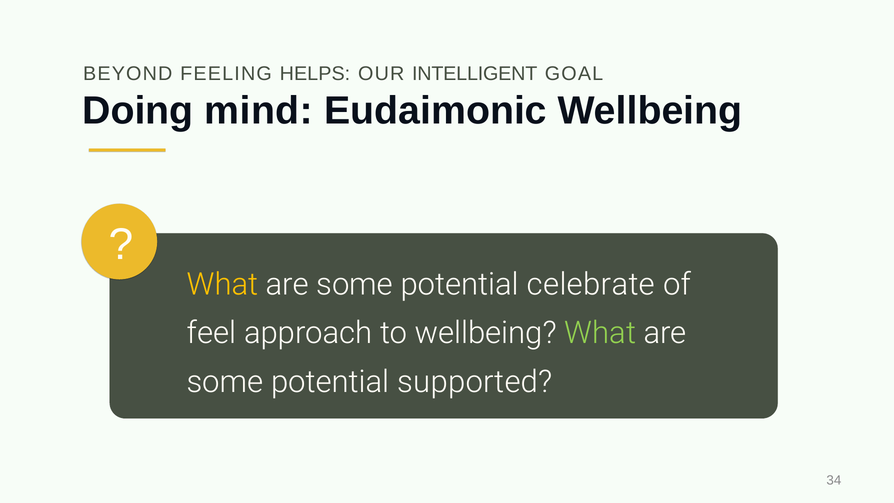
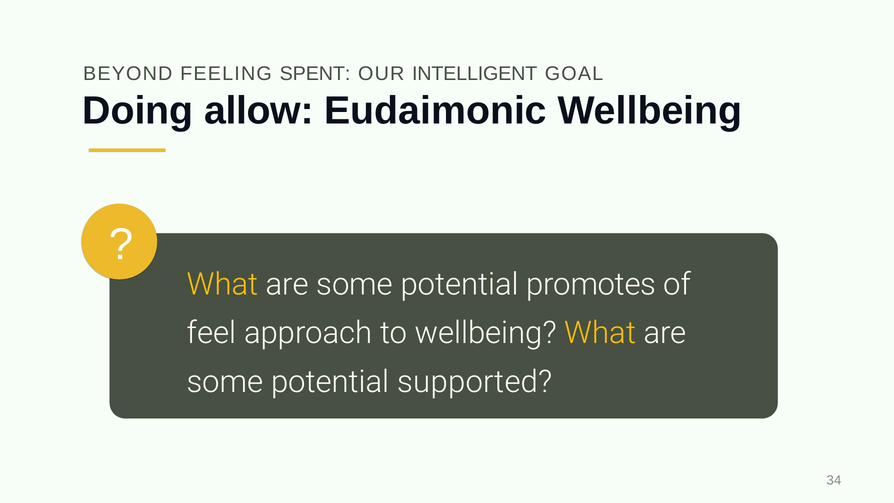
HELPS: HELPS -> SPENT (315, 74)
mind: mind -> allow (259, 111)
celebrate: celebrate -> promotes (591, 284)
What colour: light green -> yellow (600, 333)
